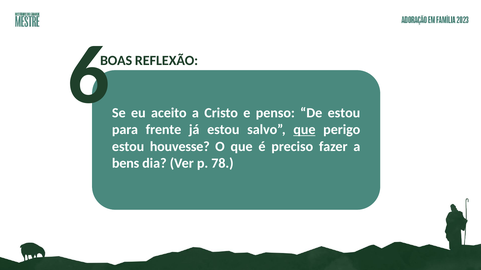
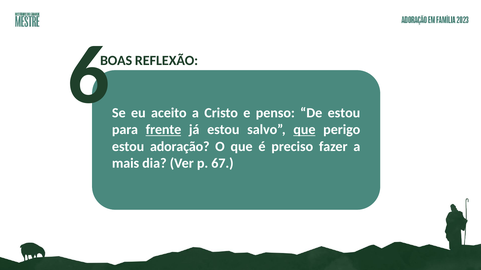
frente underline: none -> present (163, 130)
houvesse: houvesse -> adoração (180, 147)
bens: bens -> mais (126, 164)
78: 78 -> 67 (222, 164)
